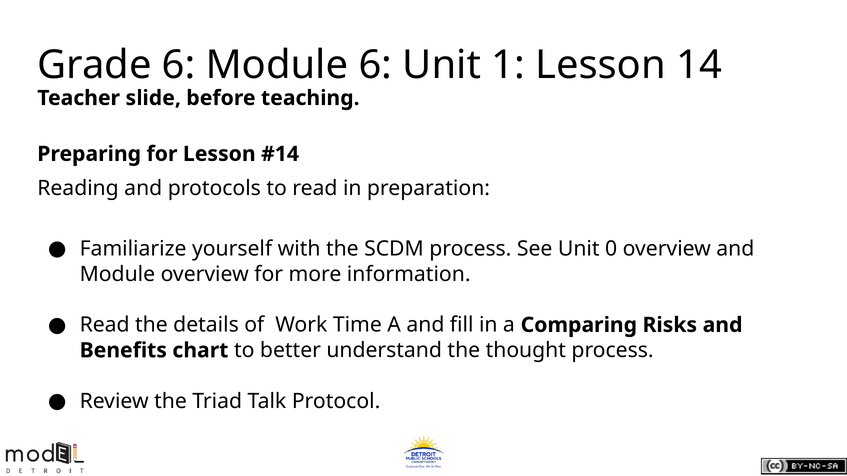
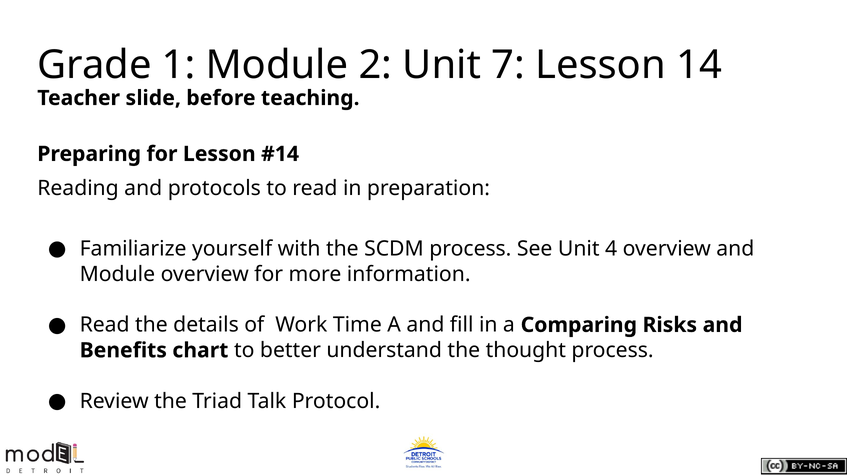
Grade 6: 6 -> 1 (179, 65)
Module 6: 6 -> 2 (375, 65)
1: 1 -> 7 (508, 65)
0: 0 -> 4 (611, 249)
